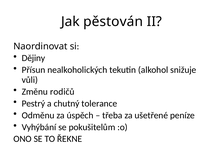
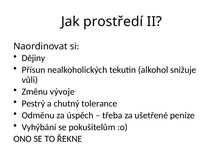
pěstován: pěstován -> prostředí (113, 22)
rodičů: rodičů -> vývoje (62, 92)
